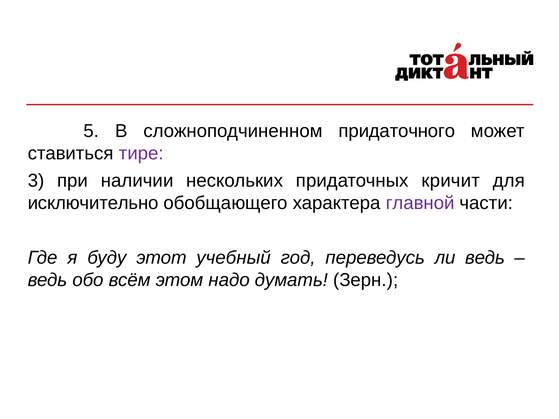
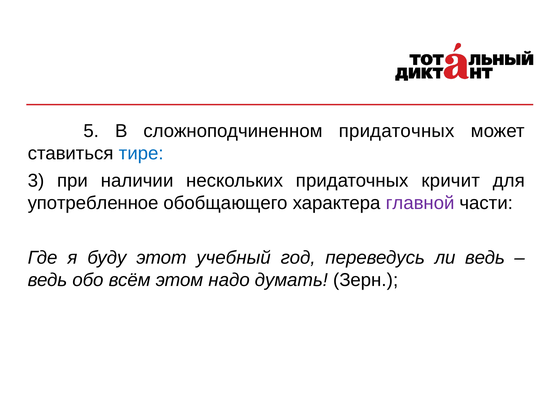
сложноподчиненном придаточного: придаточного -> придаточных (397, 131)
тире colour: purple -> blue (141, 154)
исключительно: исключительно -> употребленное (93, 203)
